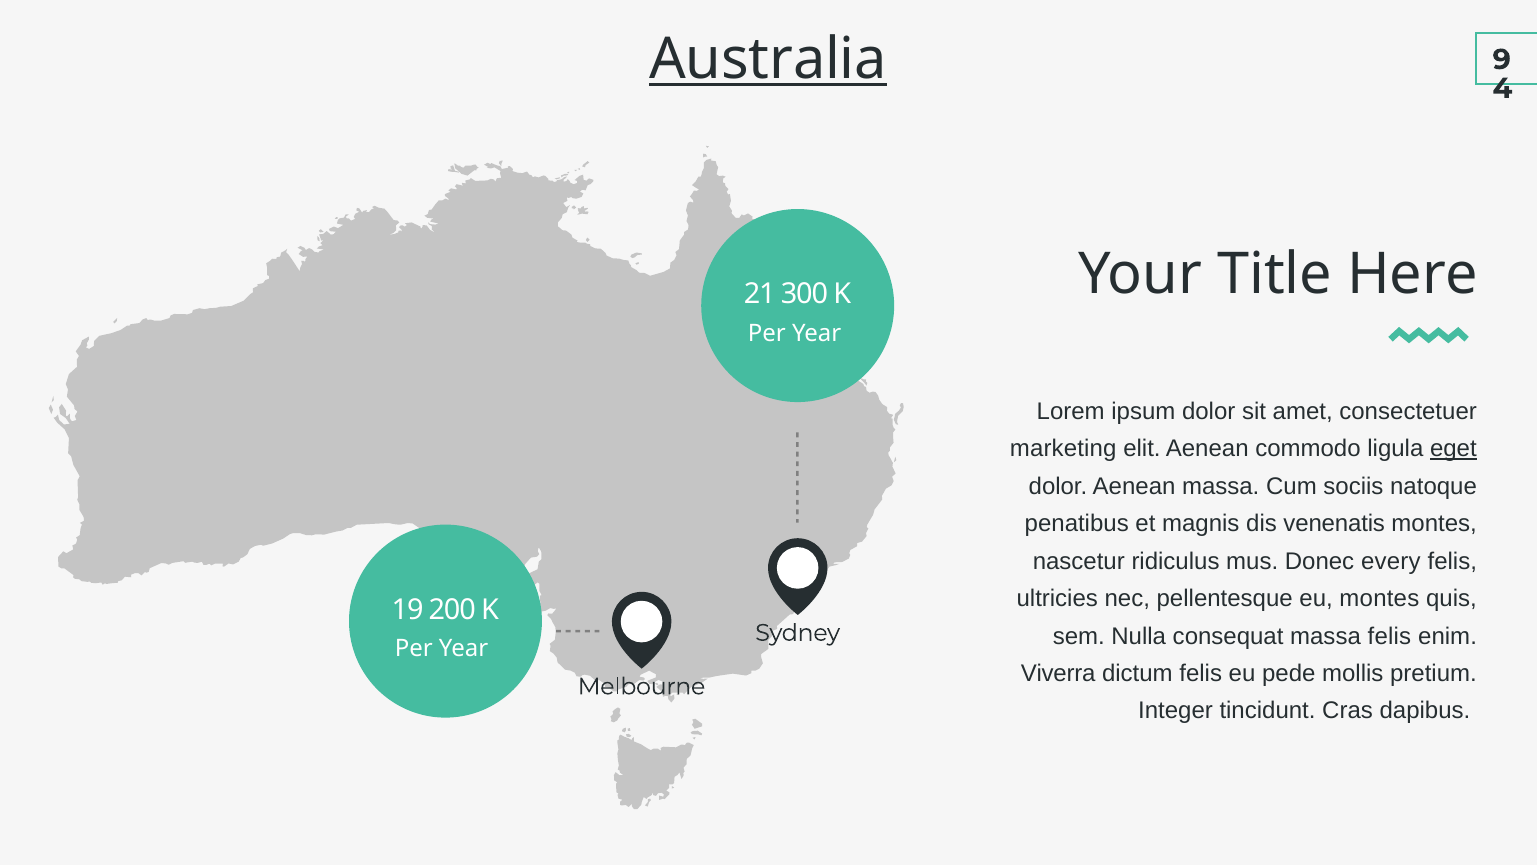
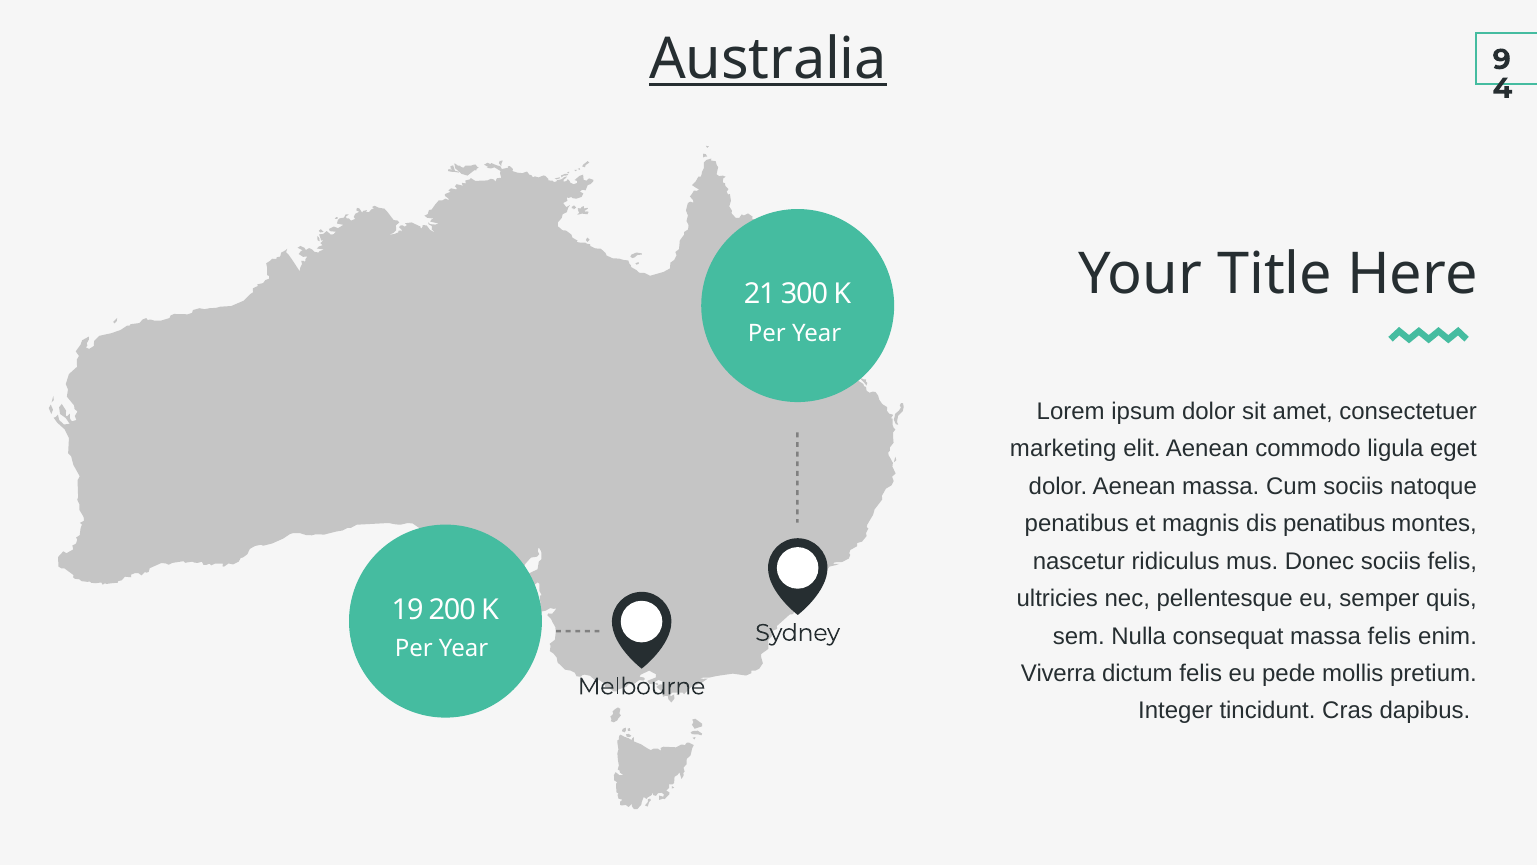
eget underline: present -> none (1453, 448)
dis venenatis: venenatis -> penatibus (1334, 523)
Donec every: every -> sociis (1391, 561)
eu montes: montes -> semper (1379, 598)
